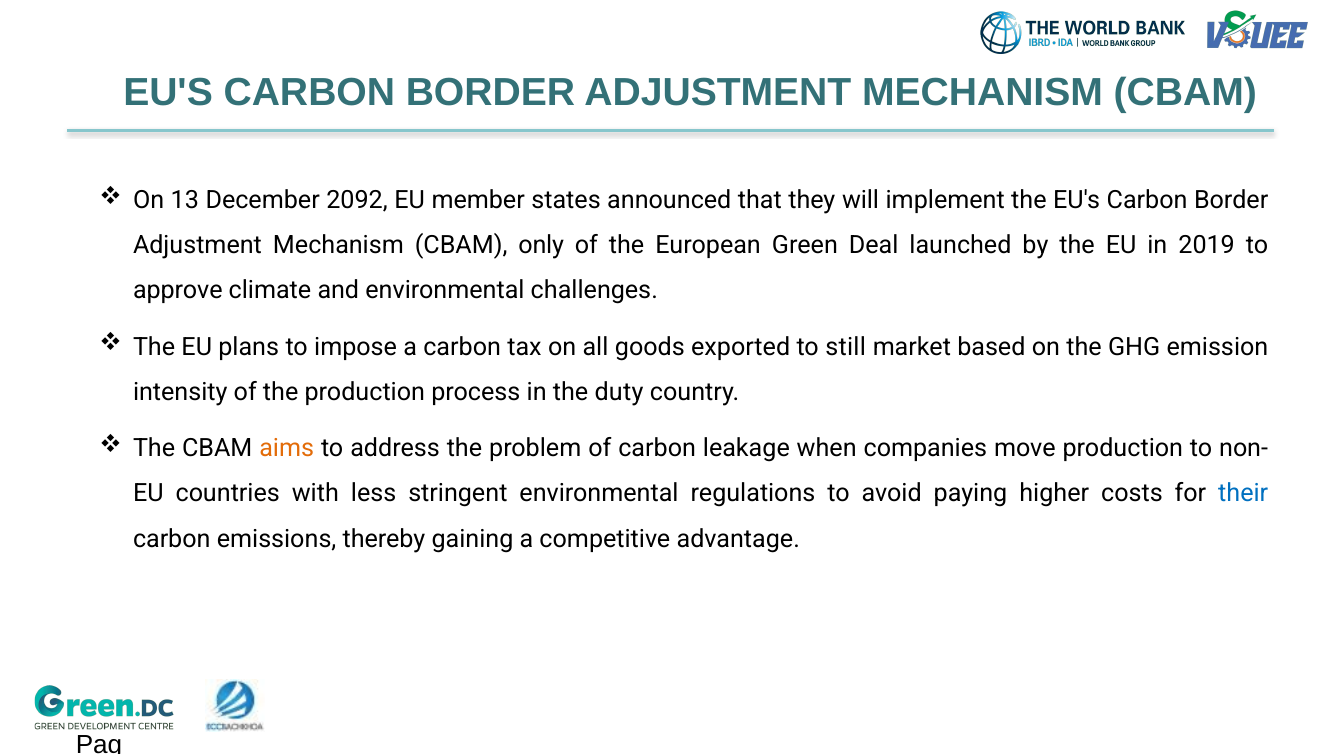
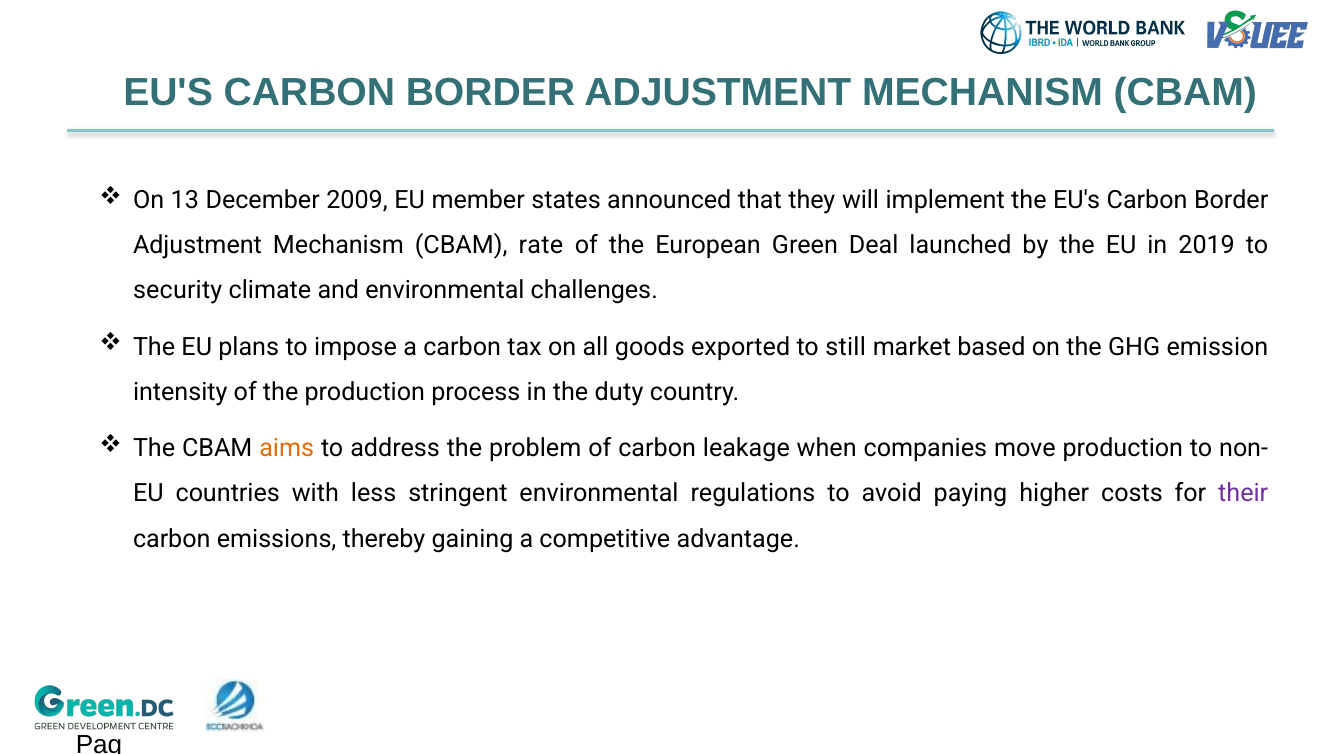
2092: 2092 -> 2009 (357, 200)
only: only -> rate (541, 245)
approve: approve -> security (178, 290)
their colour: blue -> purple (1243, 494)
